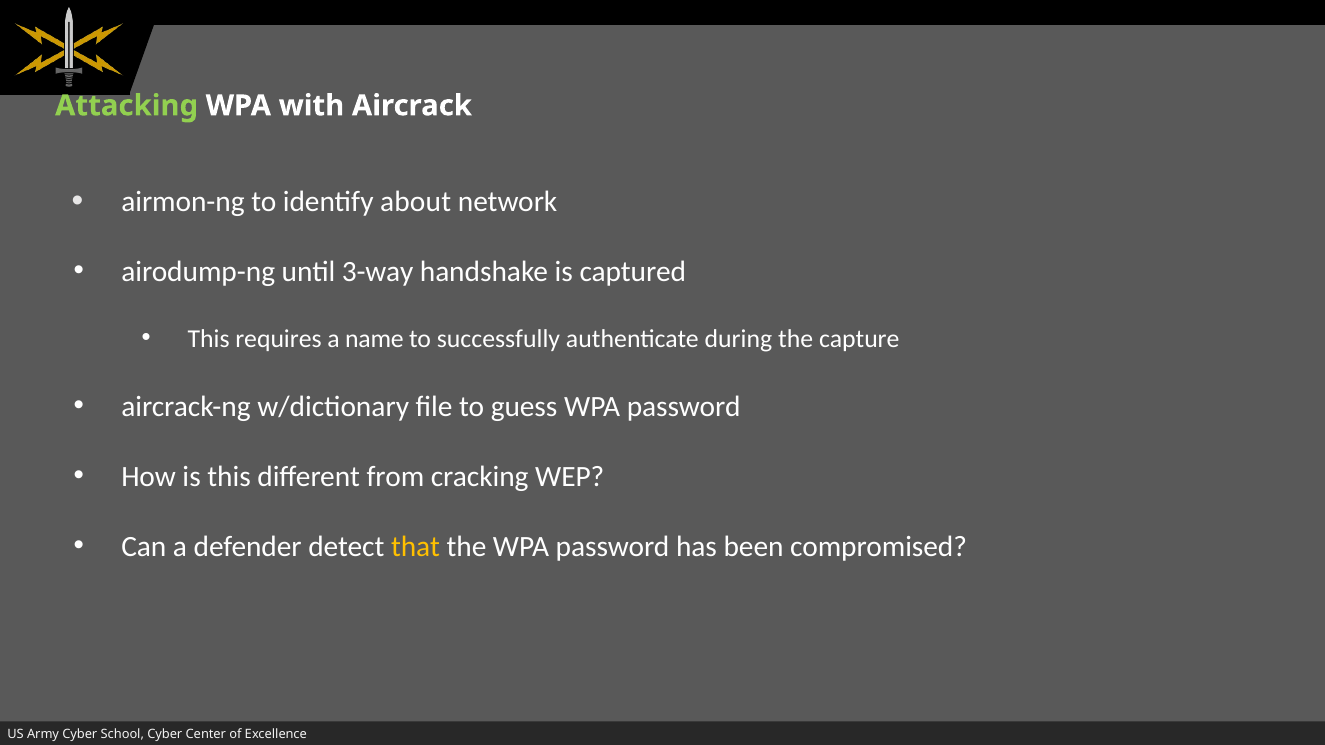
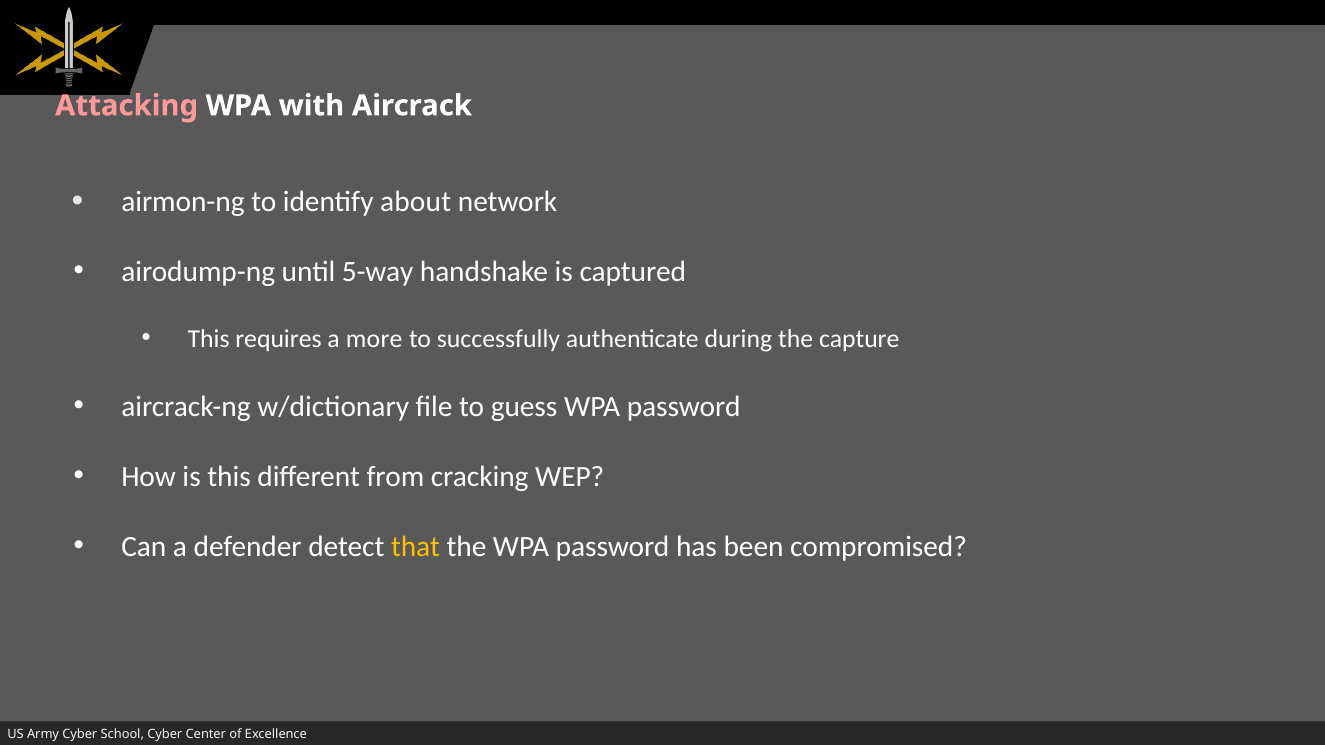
Attacking colour: light green -> pink (127, 106)
3-way: 3-way -> 5-way (378, 272)
name: name -> more (374, 339)
